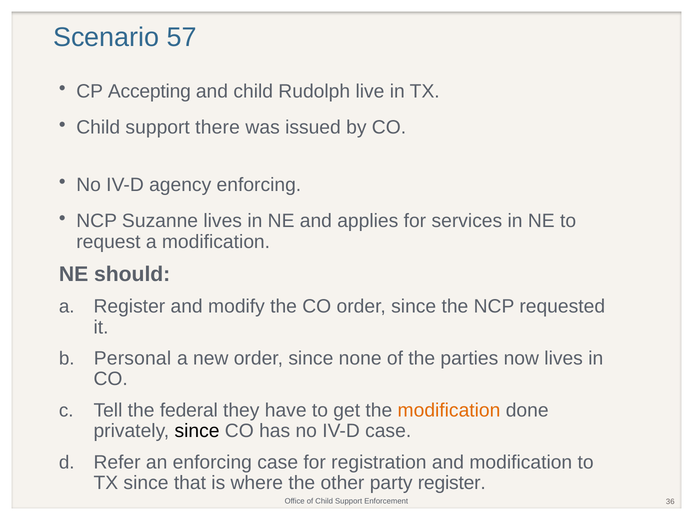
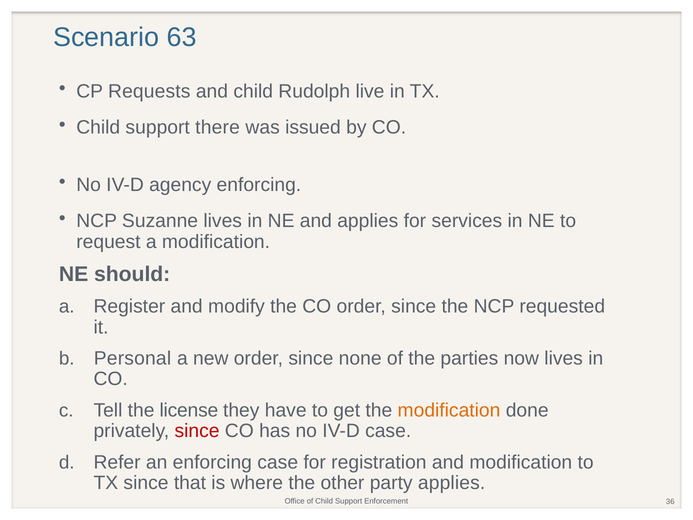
57: 57 -> 63 (182, 37)
Accepting: Accepting -> Requests (149, 91)
federal: federal -> license (189, 410)
since colour: black -> red (197, 431)
party register: register -> applies (452, 483)
